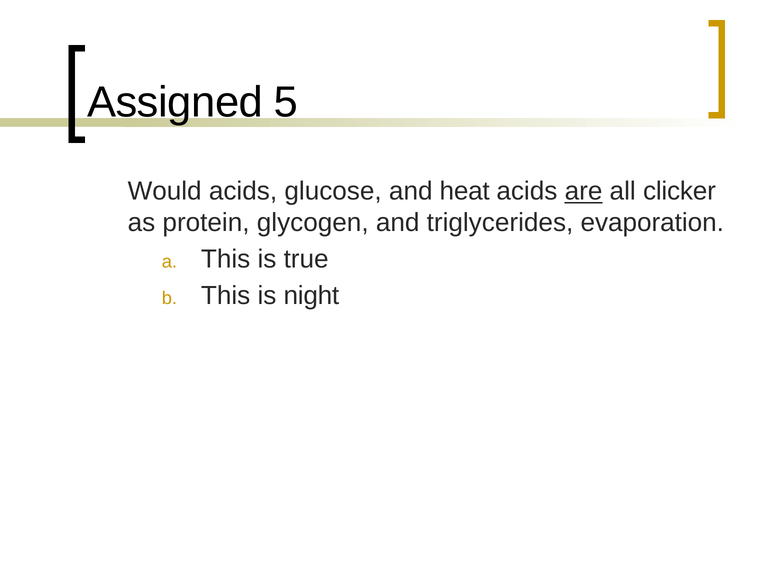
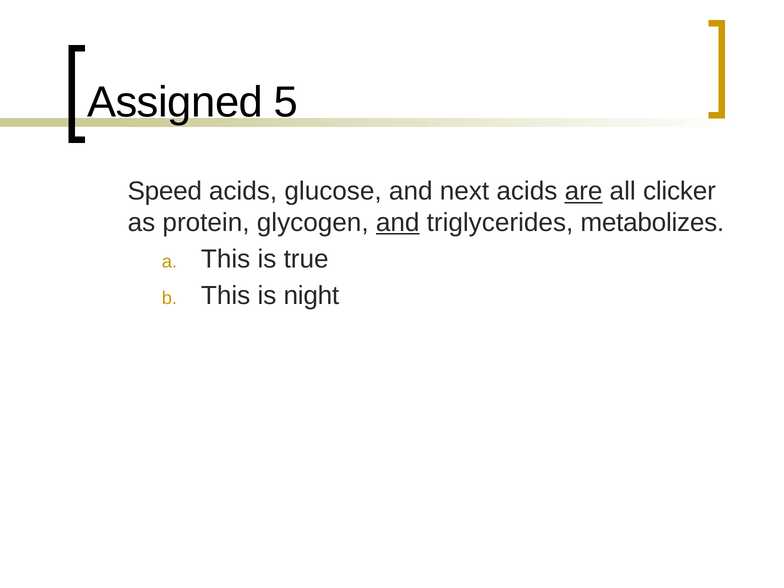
Would: Would -> Speed (165, 191)
heat: heat -> next (465, 191)
and underline: none -> present (398, 223)
evaporation: evaporation -> metabolizes (652, 223)
